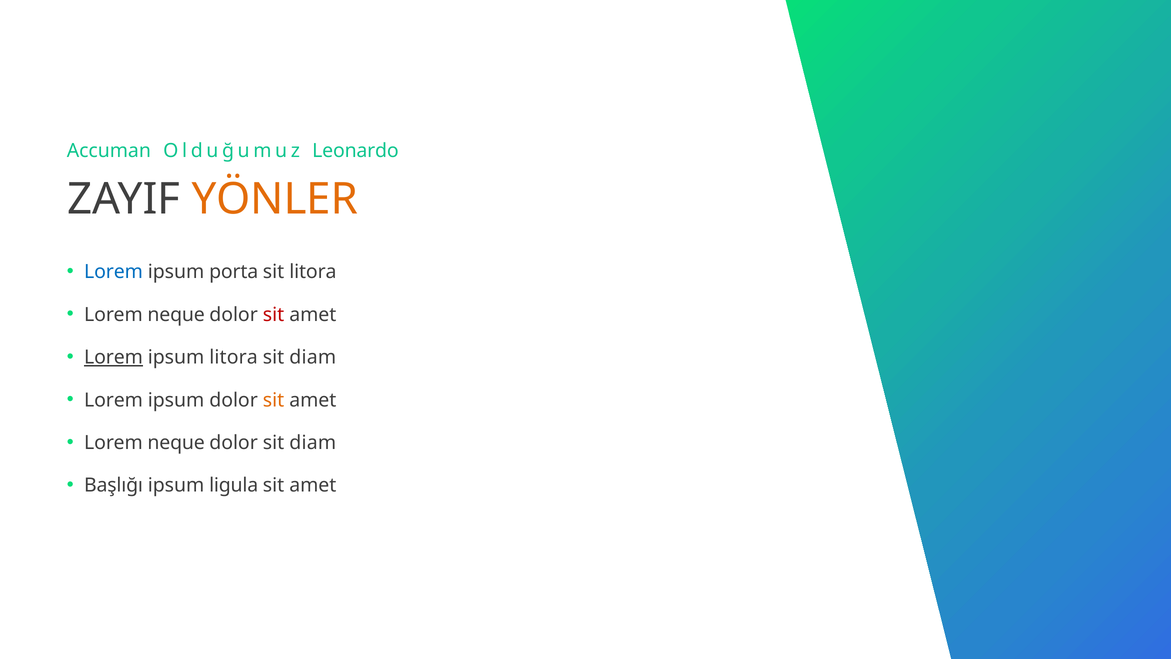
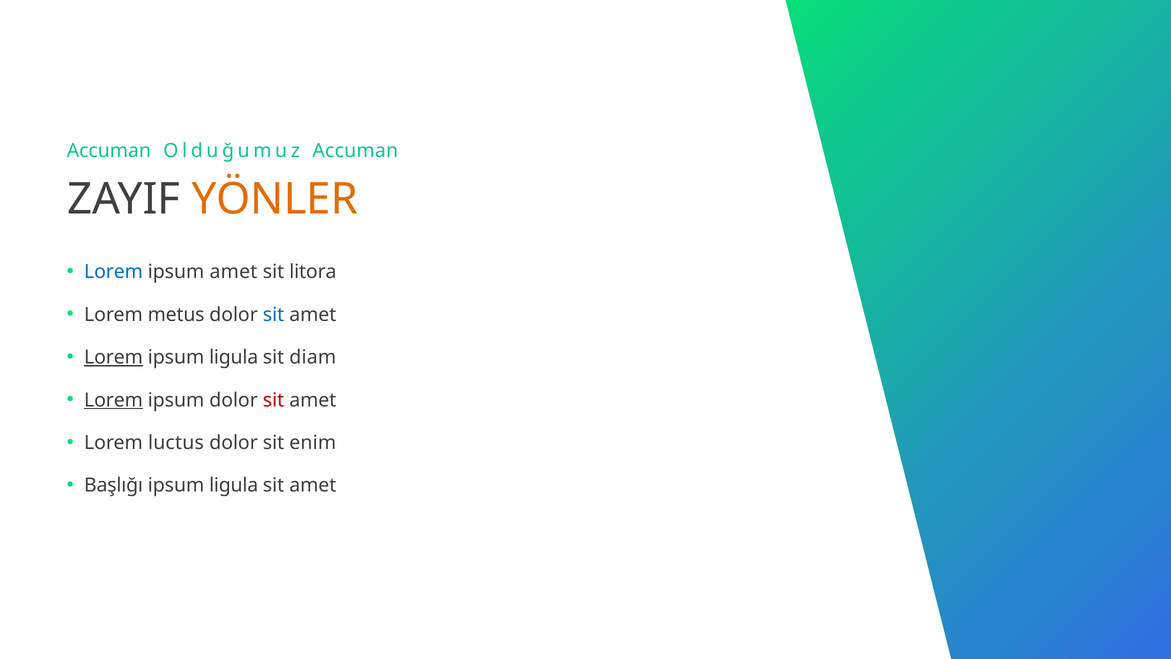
Olduğumuz Leonardo: Leonardo -> Accuman (355, 151)
ipsum porta: porta -> amet (233, 272)
neque: neque -> metus (176, 315)
sit colour: red -> blue (274, 315)
litora: litora -> ligula (234, 357)
Lorem underline: none -> present (113, 400)
sit colour: orange -> red (274, 400)
neque: neque -> luctus (176, 443)
dolor sit diam: diam -> enim (313, 443)
